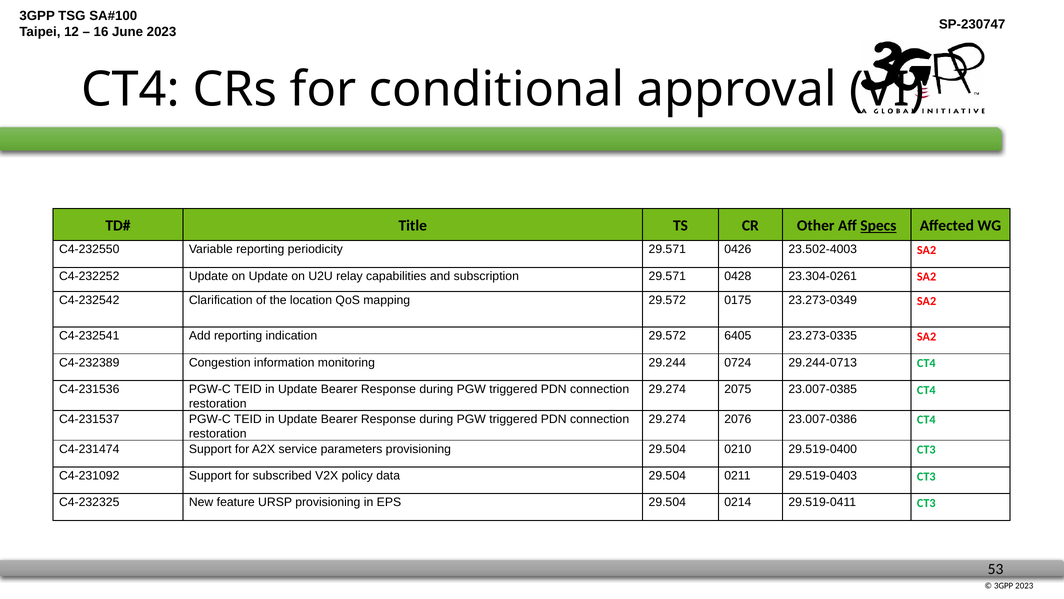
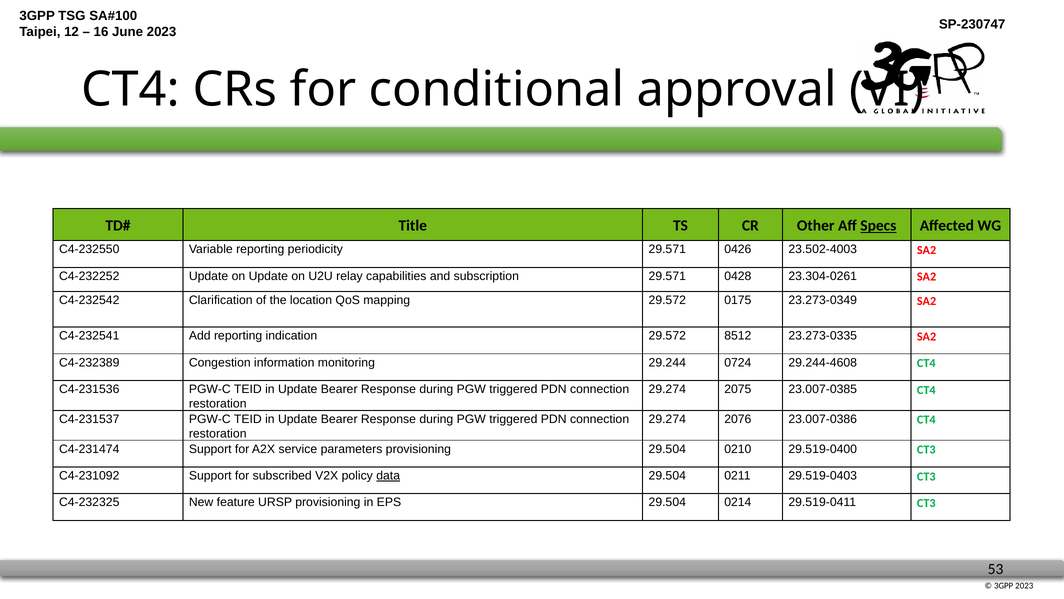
6405: 6405 -> 8512 (738, 336)
29.244-0713: 29.244-0713 -> 29.244-4608 (823, 362)
data underline: none -> present (388, 475)
